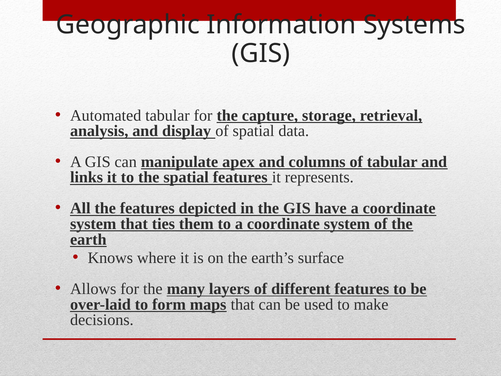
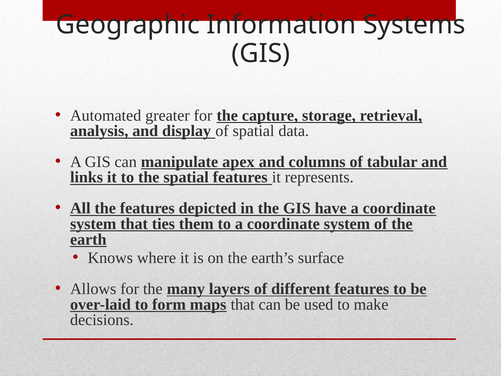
Automated tabular: tabular -> greater (167, 115)
